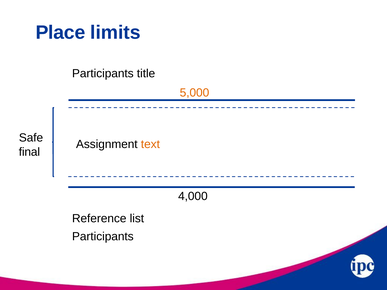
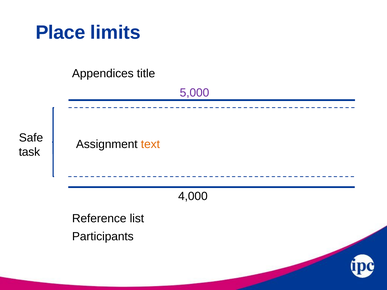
Participants: Participants -> Appendices (103, 74)
5,000 colour: orange -> purple (194, 93)
final: final -> task (29, 152)
